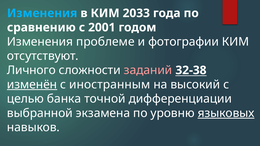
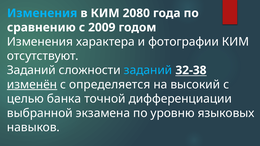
2033: 2033 -> 2080 (136, 13)
2001: 2001 -> 2009 (102, 28)
проблеме: проблеме -> характера (105, 42)
Личного: Личного -> Заданий (31, 70)
заданий colour: pink -> light blue (148, 70)
иностранным: иностранным -> определяется (110, 85)
языковых underline: present -> none (226, 113)
